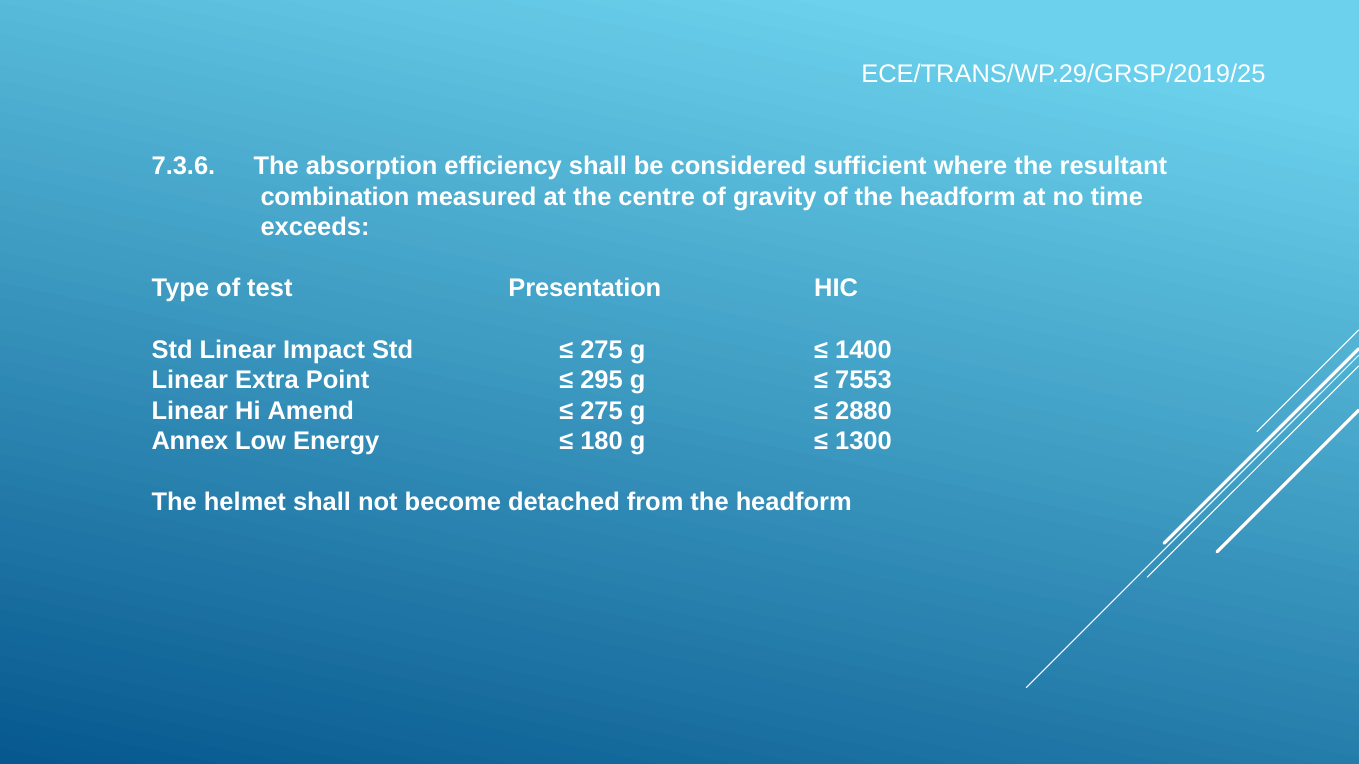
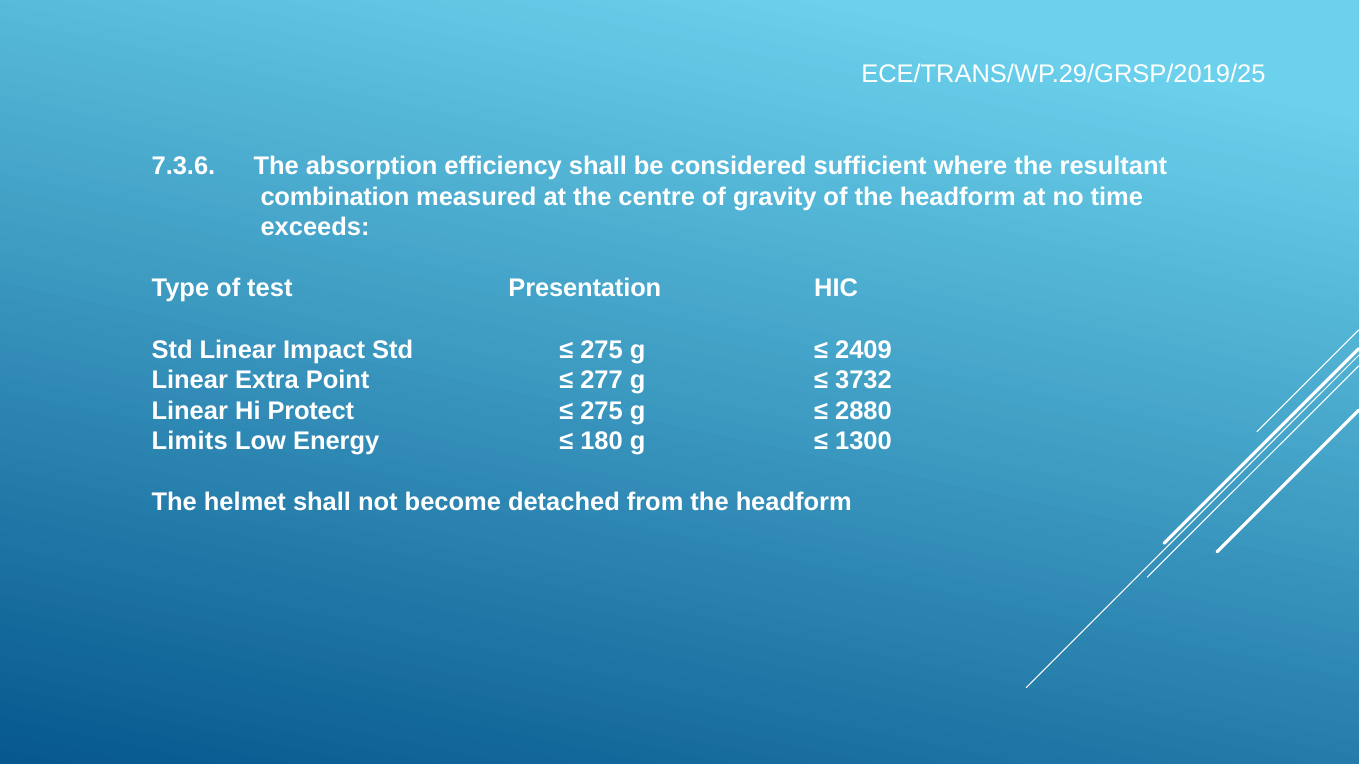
1400: 1400 -> 2409 (863, 350)
295: 295 -> 277 (602, 380)
7553: 7553 -> 3732 (863, 380)
Amend: Amend -> Protect (311, 411)
Annex: Annex -> Limits (190, 442)
